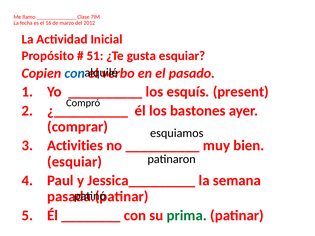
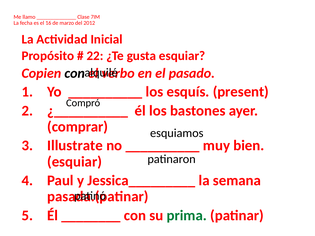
51: 51 -> 22 (95, 56)
con colour: blue -> black (75, 73)
Activities: Activities -> Illustrate (75, 146)
